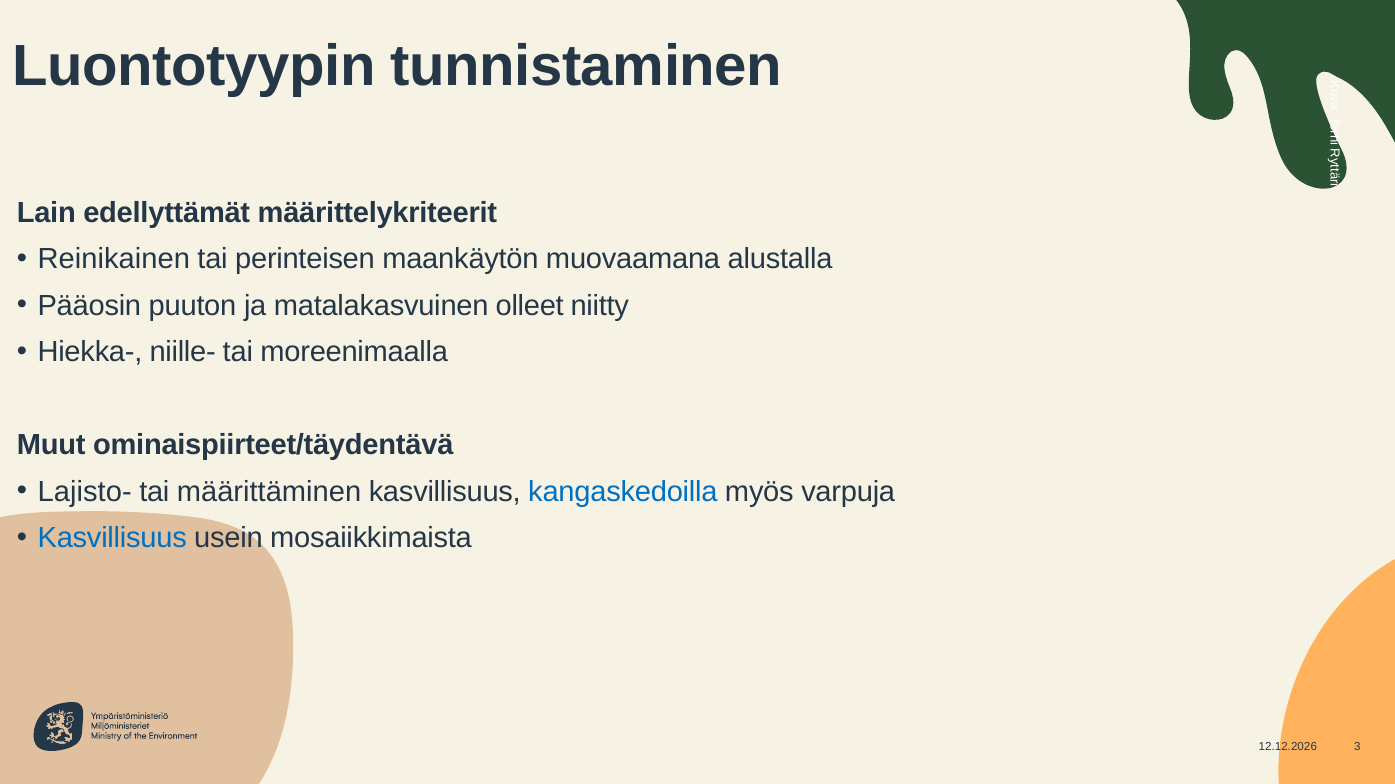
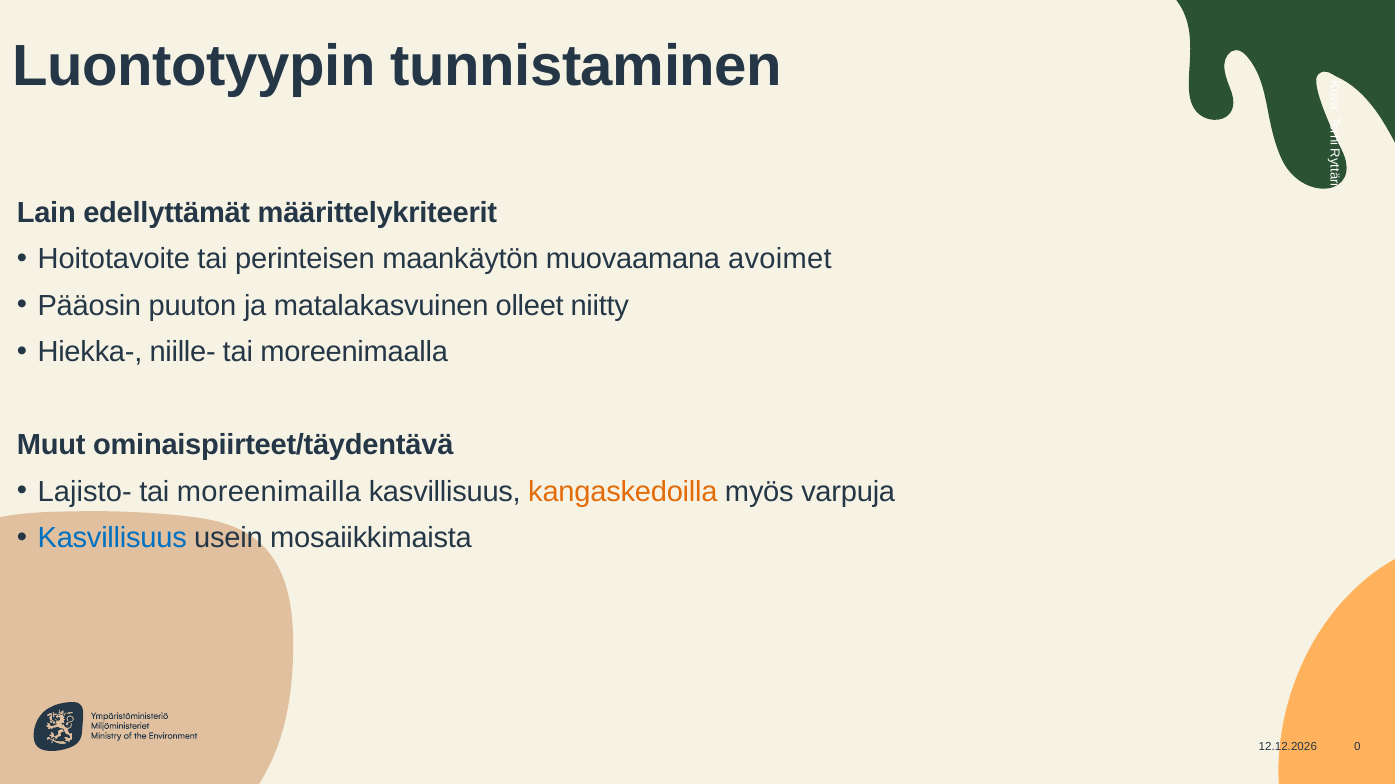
Reinikainen: Reinikainen -> Hoitotavoite (114, 260)
alustalla: alustalla -> avoimet (780, 260)
määrittäminen: määrittäminen -> moreenimailla (269, 492)
kangaskedoilla colour: blue -> orange (623, 492)
3: 3 -> 0 (1357, 748)
